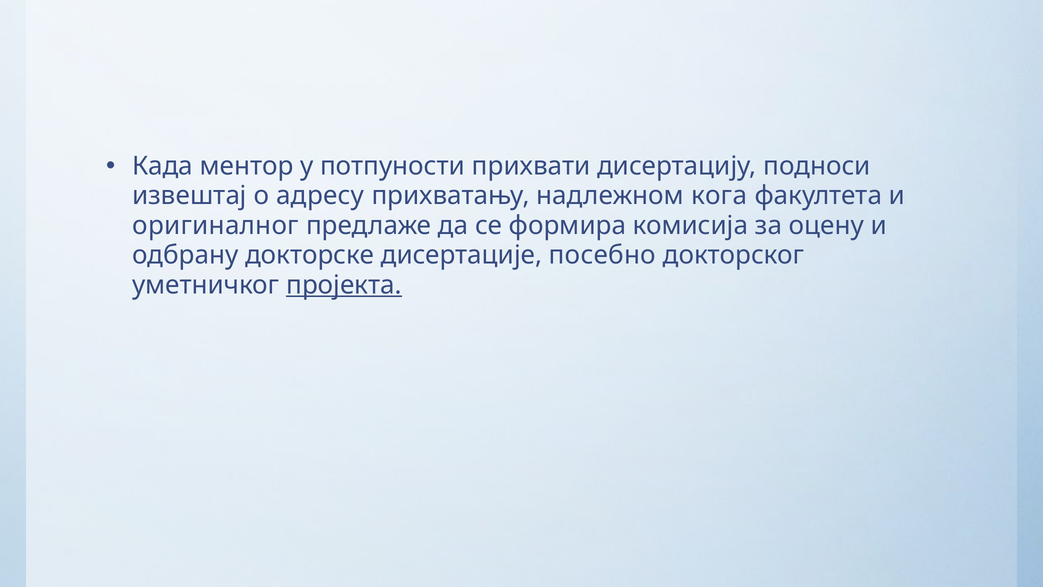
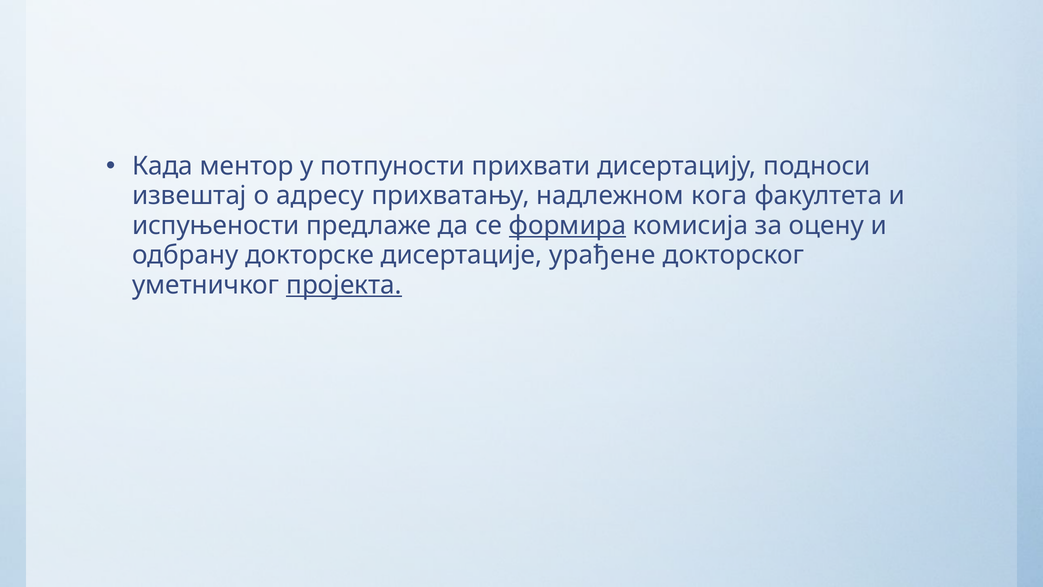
оригиналног: оригиналног -> испуњености (216, 225)
формира underline: none -> present (568, 225)
посебно: посебно -> урађене (602, 255)
